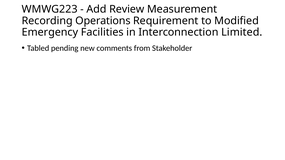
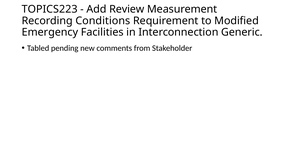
WMWG223: WMWG223 -> TOPICS223 (50, 9)
Operations: Operations -> Conditions (103, 21)
Limited: Limited -> Generic (242, 32)
